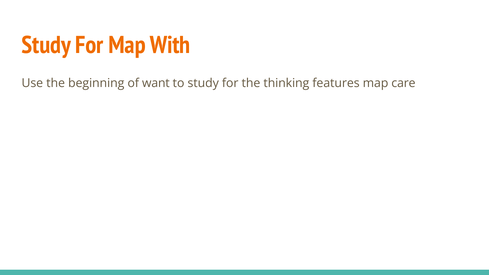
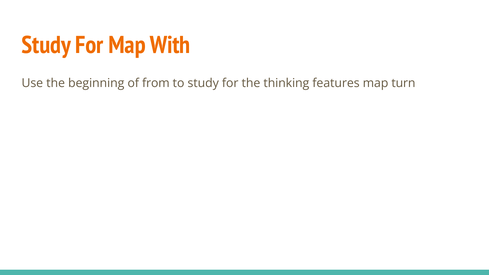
want: want -> from (156, 83)
care: care -> turn (403, 83)
